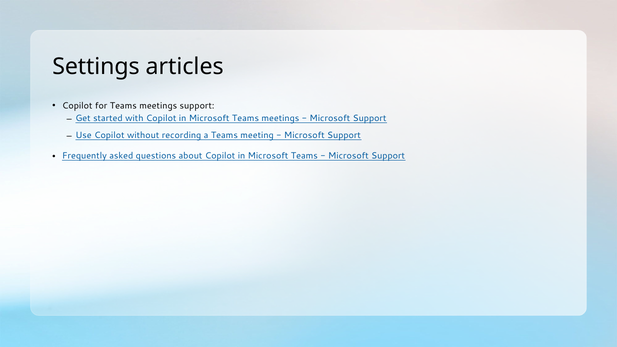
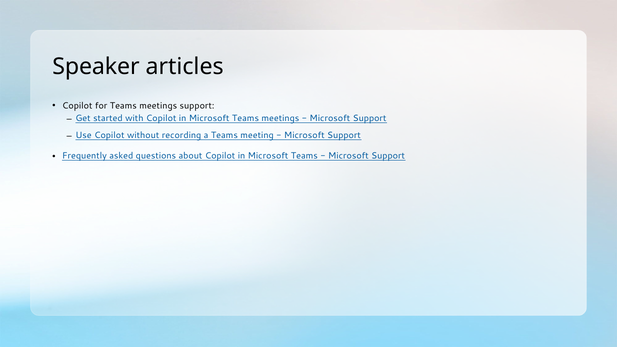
Settings: Settings -> Speaker (96, 67)
